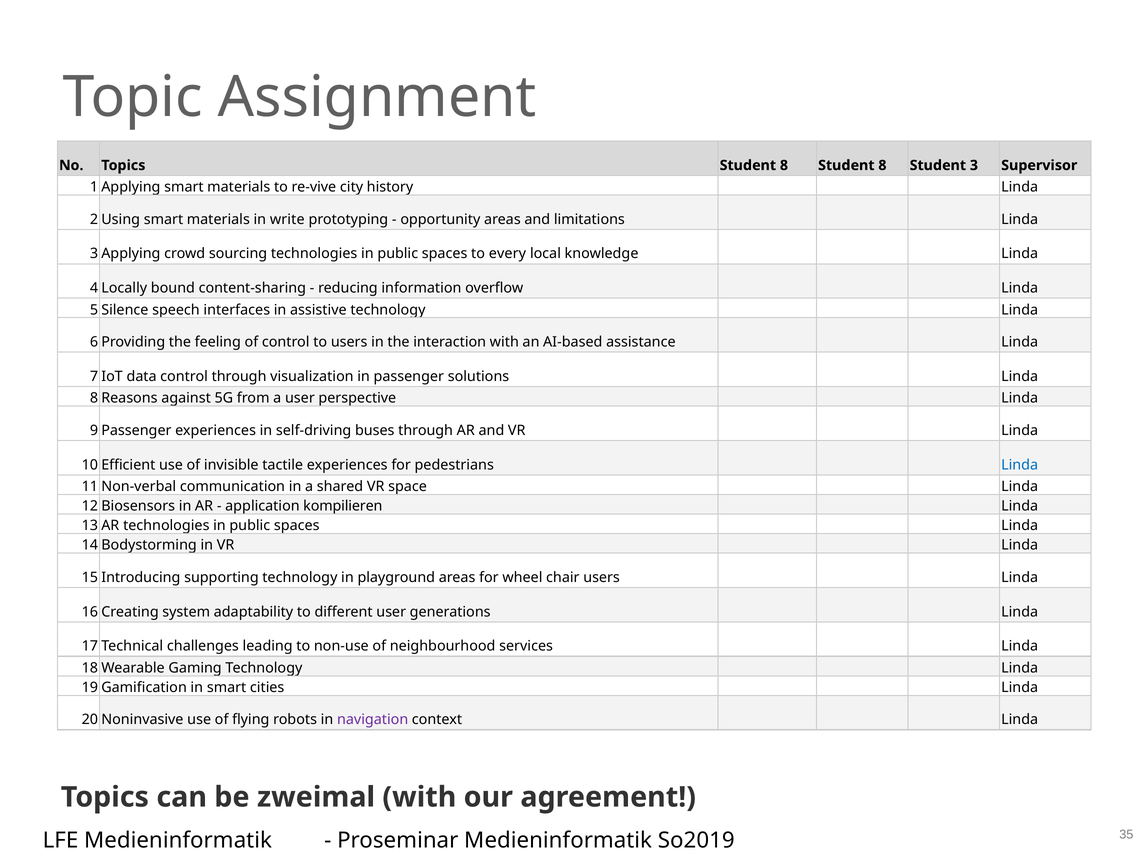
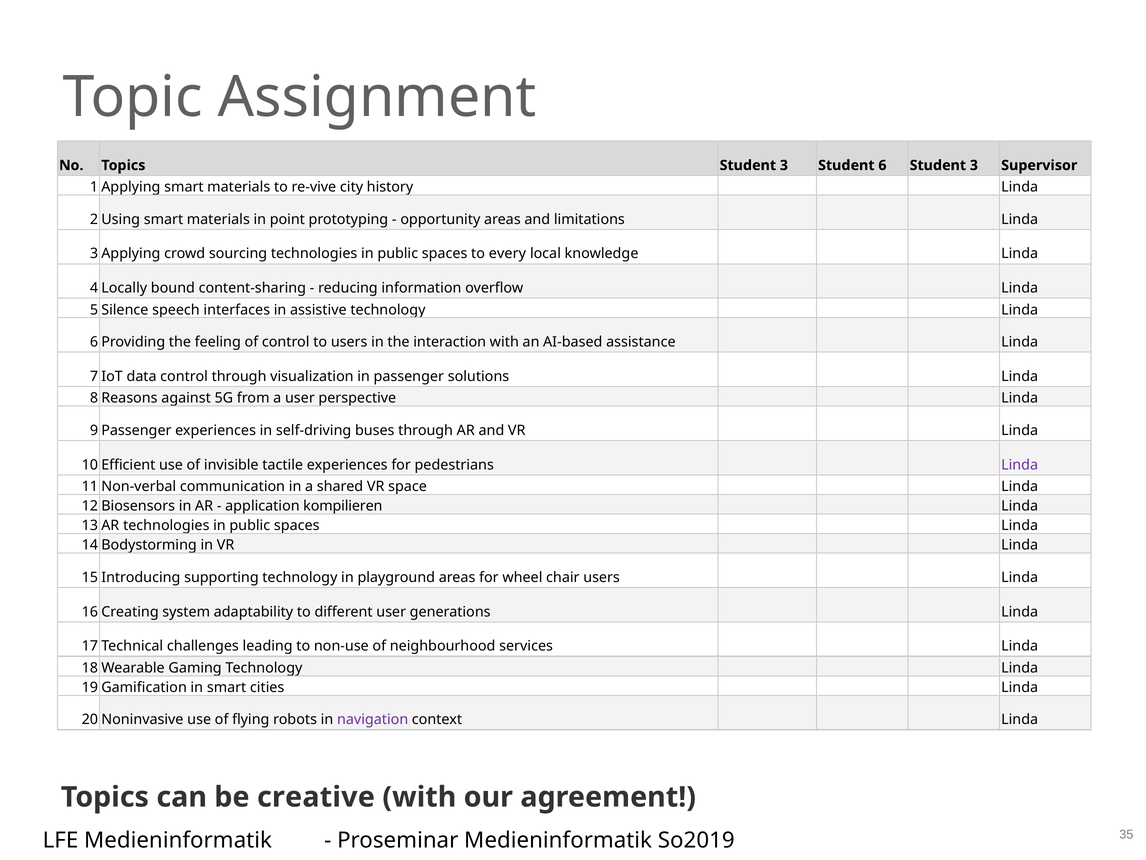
Topics Student 8: 8 -> 3 (784, 165)
8: 8 -> 6 (882, 165)
write: write -> point (287, 219)
Linda colour: blue -> purple (1020, 465)
zweimal: zweimal -> creative (316, 797)
